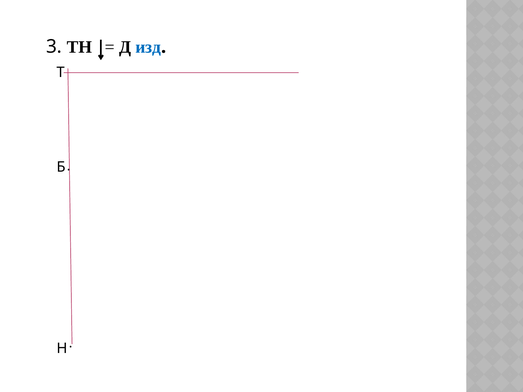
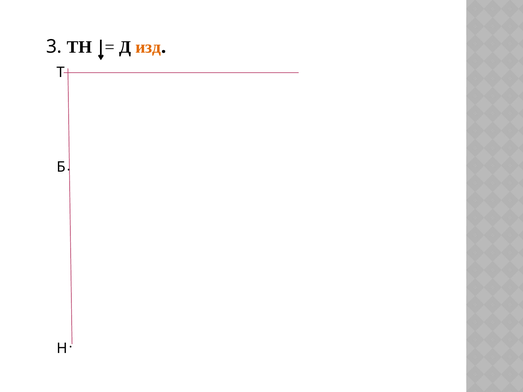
изд colour: blue -> orange (148, 47)
